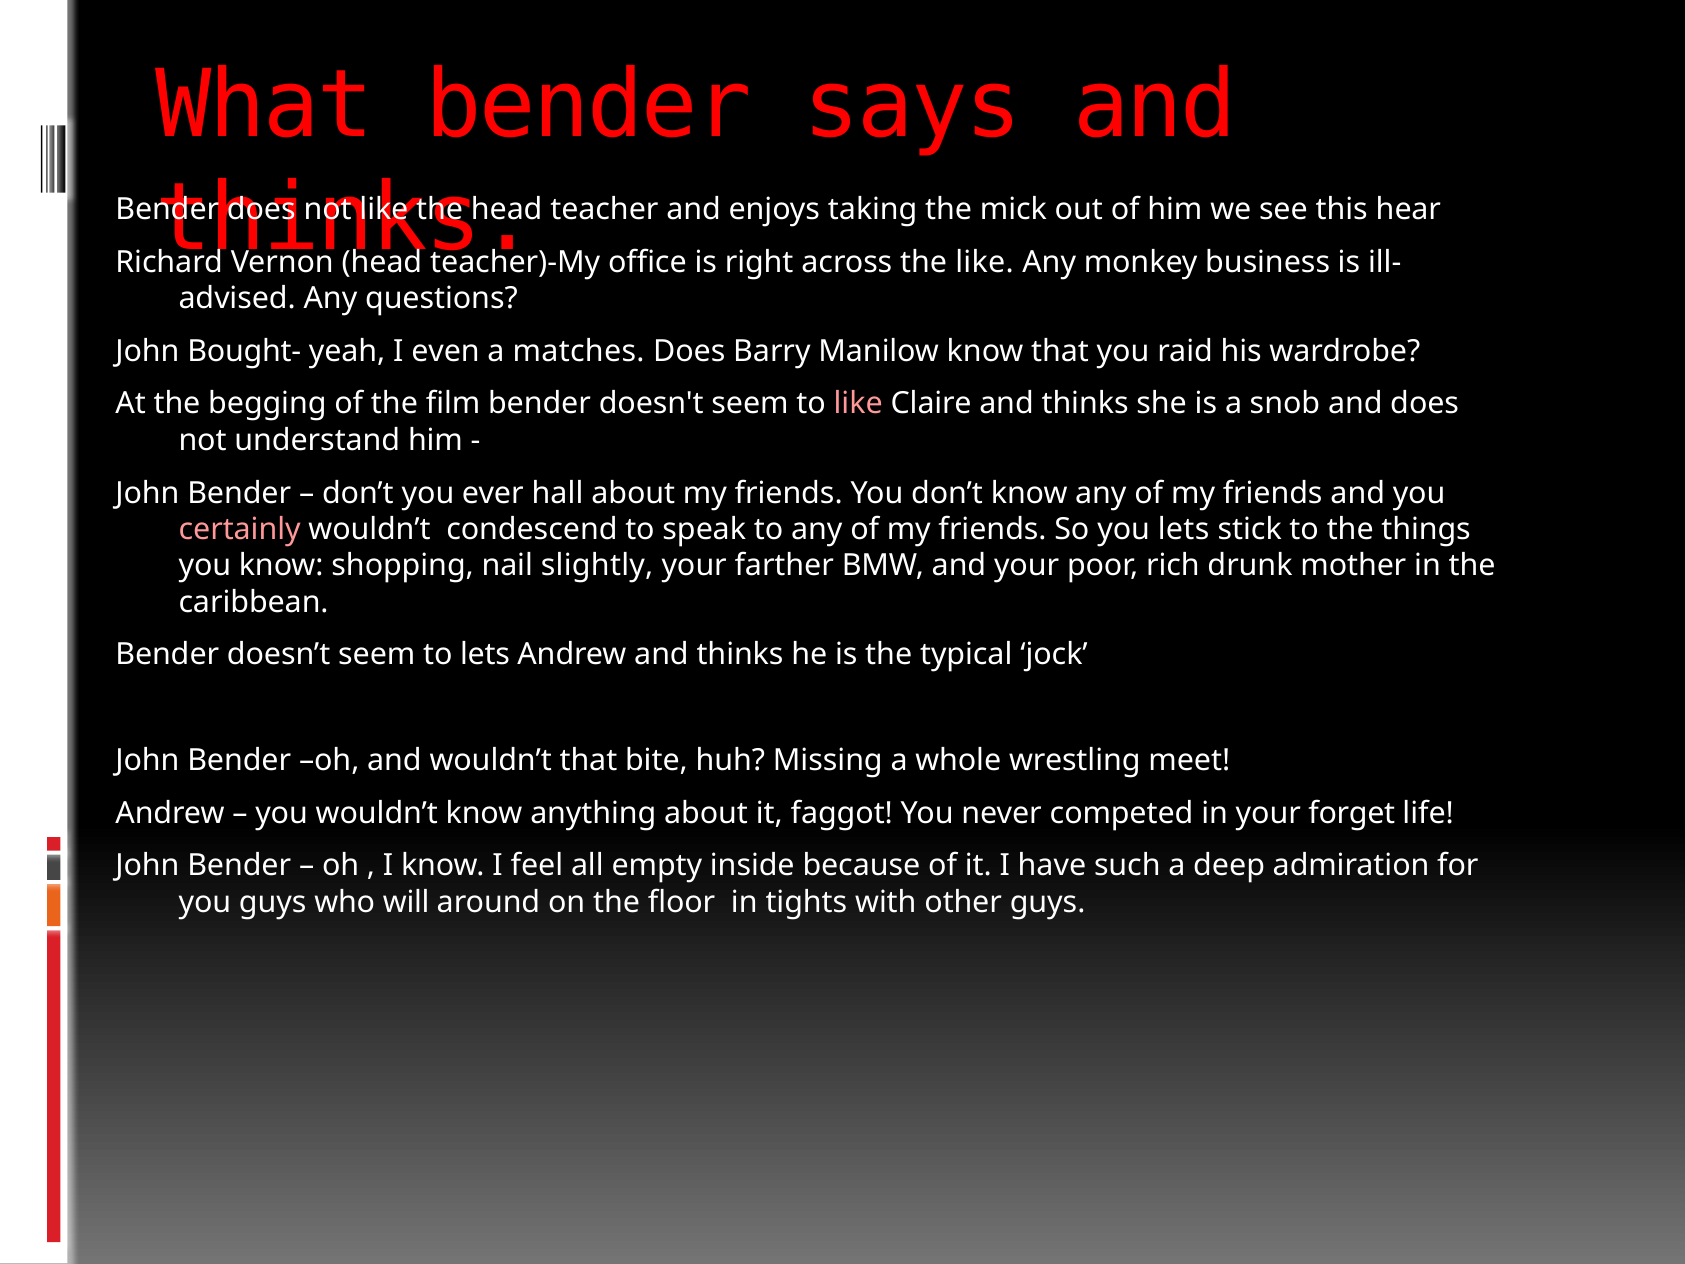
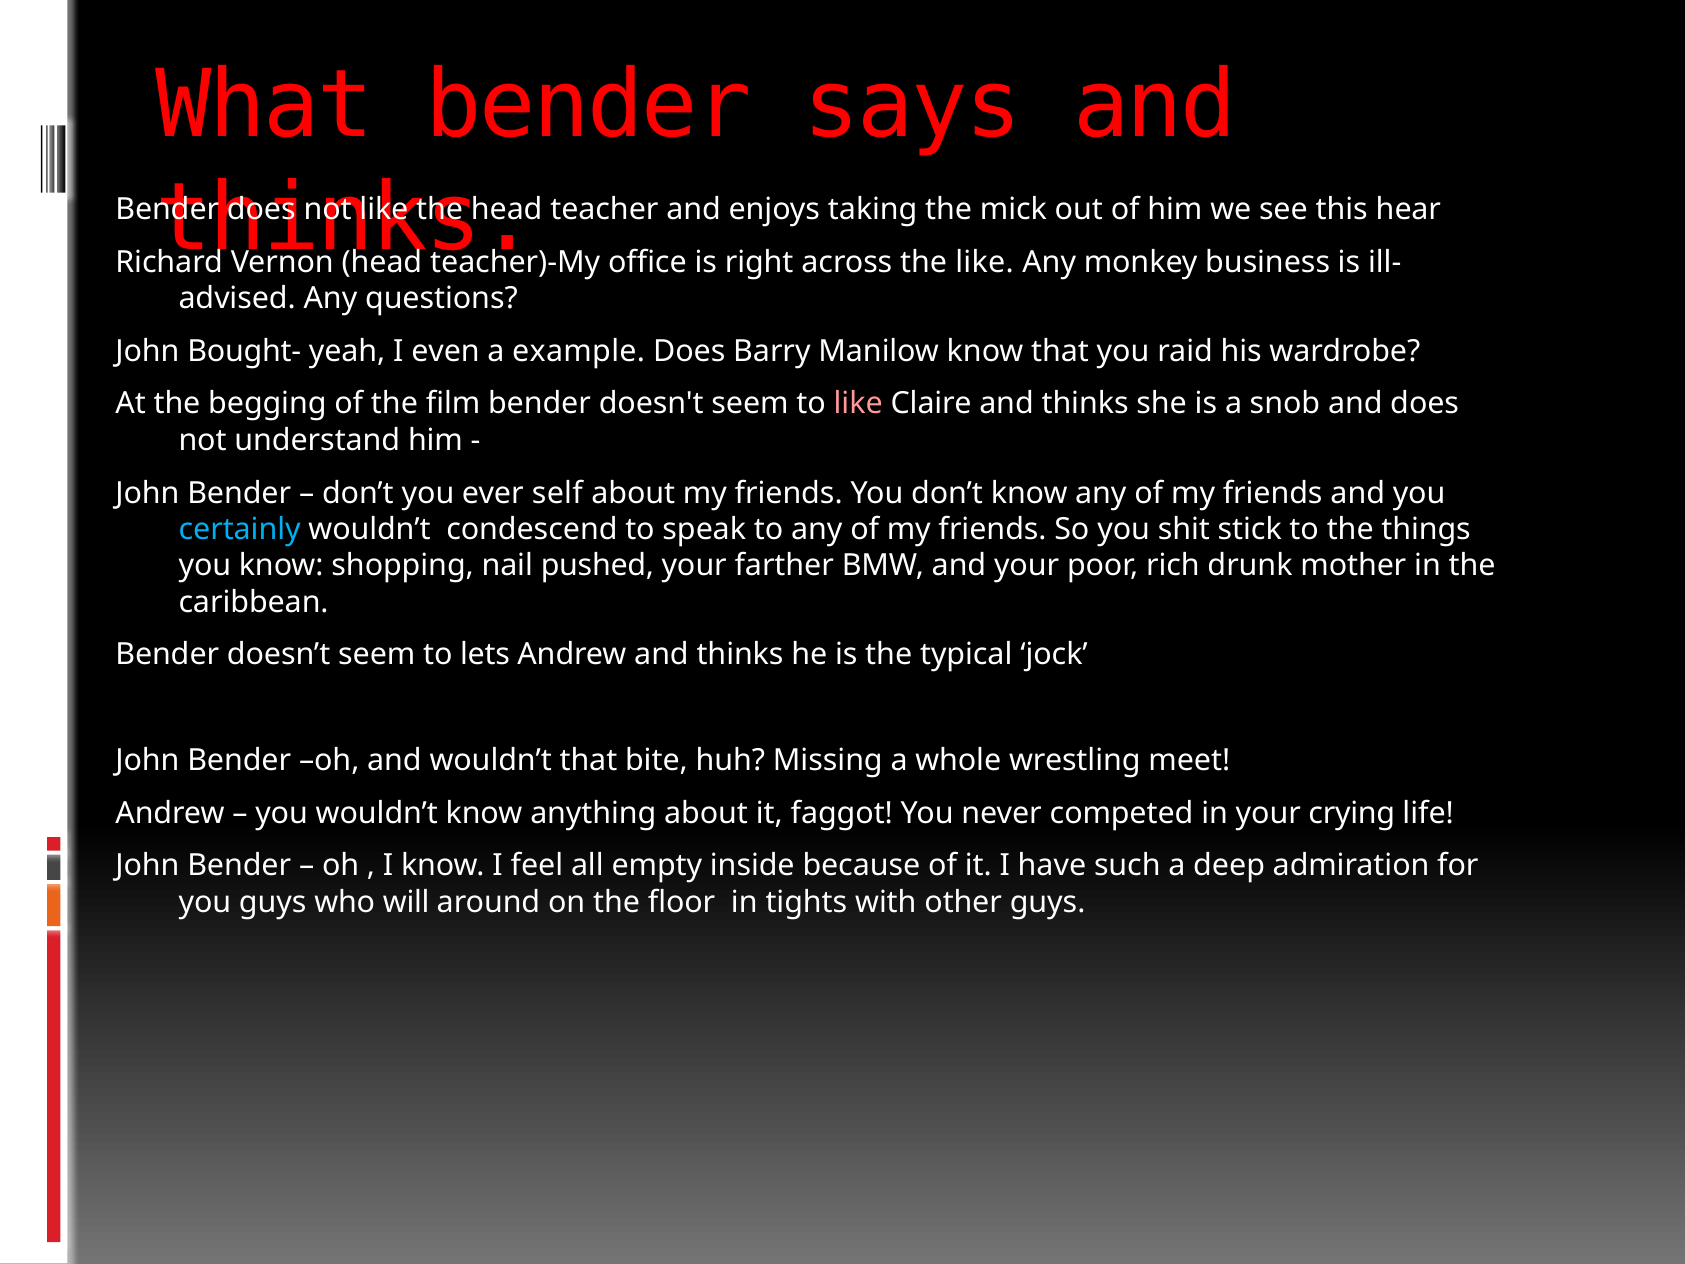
matches: matches -> example (579, 351)
hall: hall -> self (557, 493)
certainly colour: pink -> light blue (240, 529)
you lets: lets -> shit (1184, 529)
slightly: slightly -> pushed (597, 566)
forget: forget -> crying (1352, 813)
